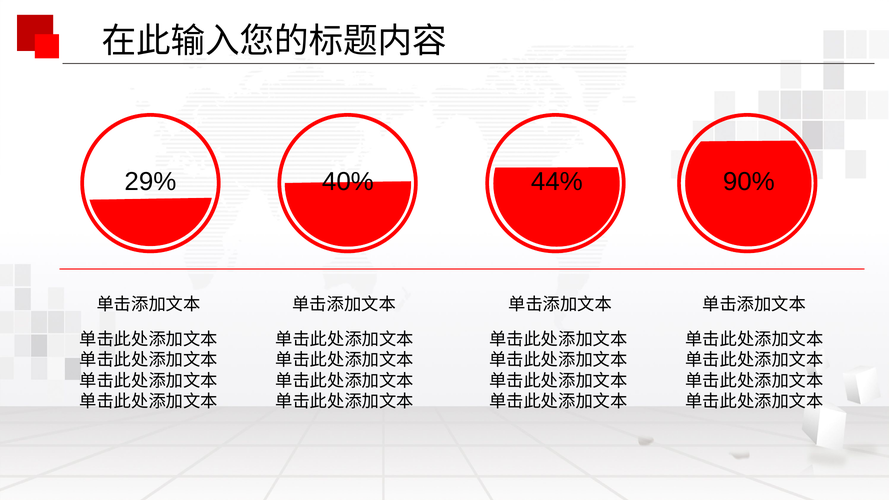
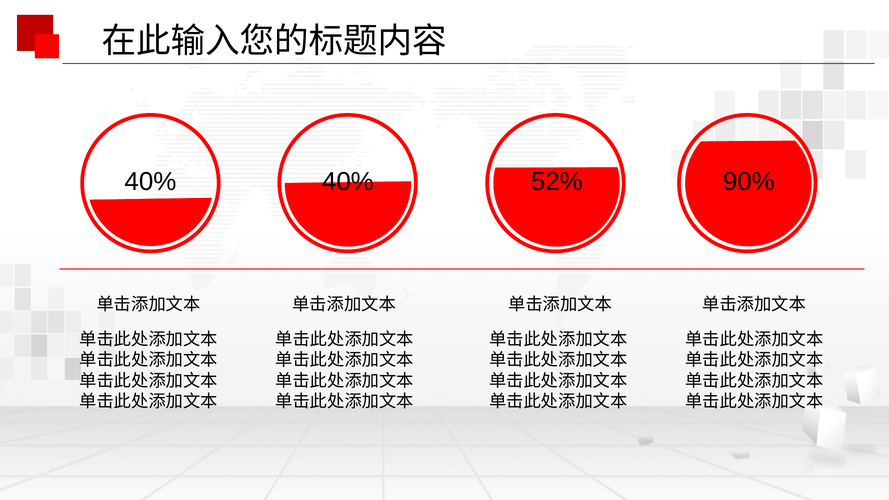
29%: 29% -> 40% (150, 182)
44%: 44% -> 52% (557, 182)
